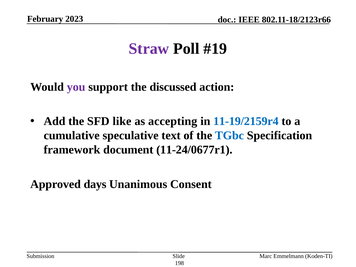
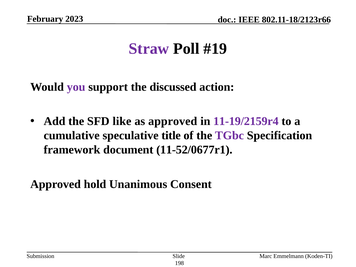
as accepting: accepting -> approved (173, 121)
11-19/2159r4 colour: blue -> purple (246, 121)
text: text -> title (171, 136)
TGbc colour: blue -> purple (229, 136)
11-24/0677r1: 11-24/0677r1 -> 11-52/0677r1 (194, 150)
days: days -> hold (95, 184)
